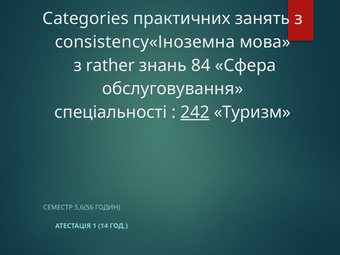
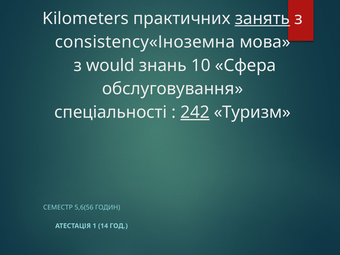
Categories: Categories -> Kilometers (86, 19)
занять underline: none -> present (262, 19)
rather: rather -> would (110, 65)
84: 84 -> 10 (201, 65)
